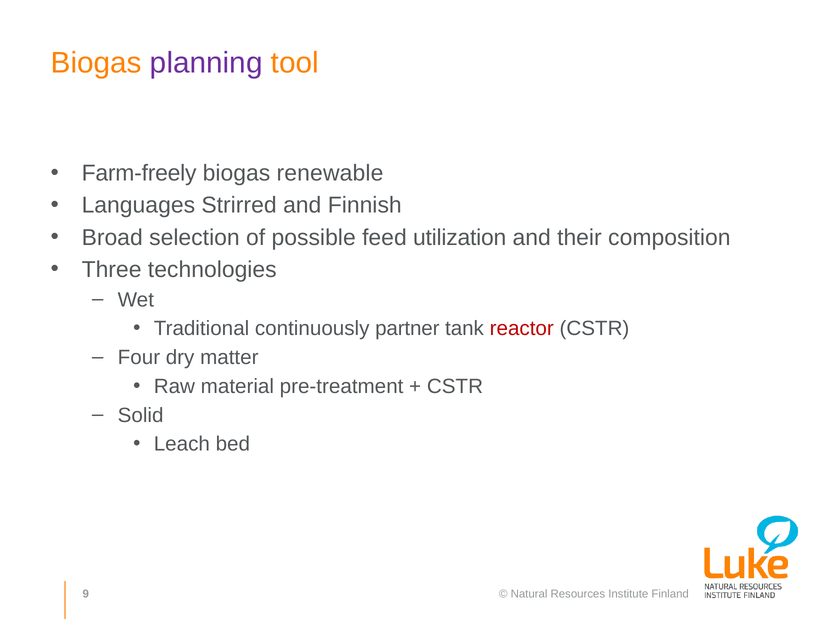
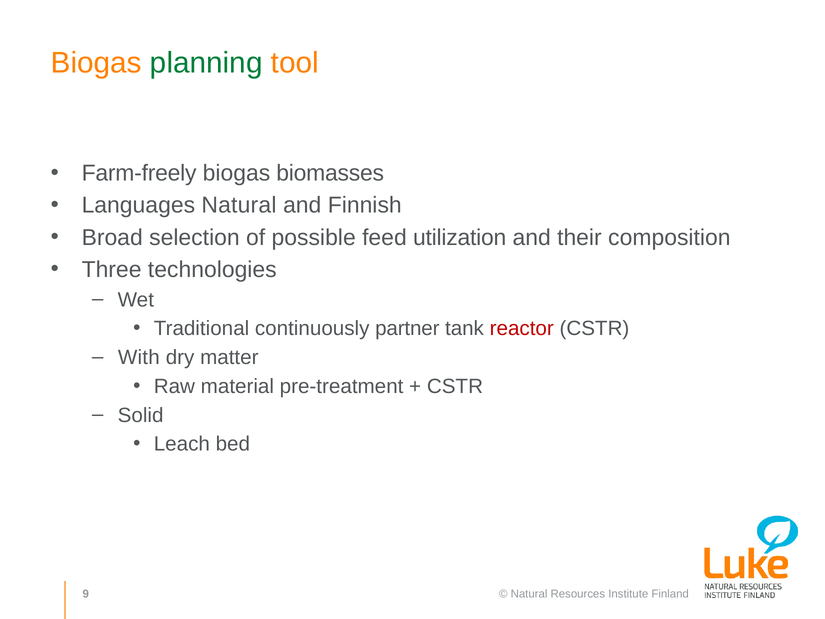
planning colour: purple -> green (206, 63)
renewable: renewable -> biomasses (330, 173)
Languages Strirred: Strirred -> Natural (239, 205)
Four: Four -> With (139, 357)
